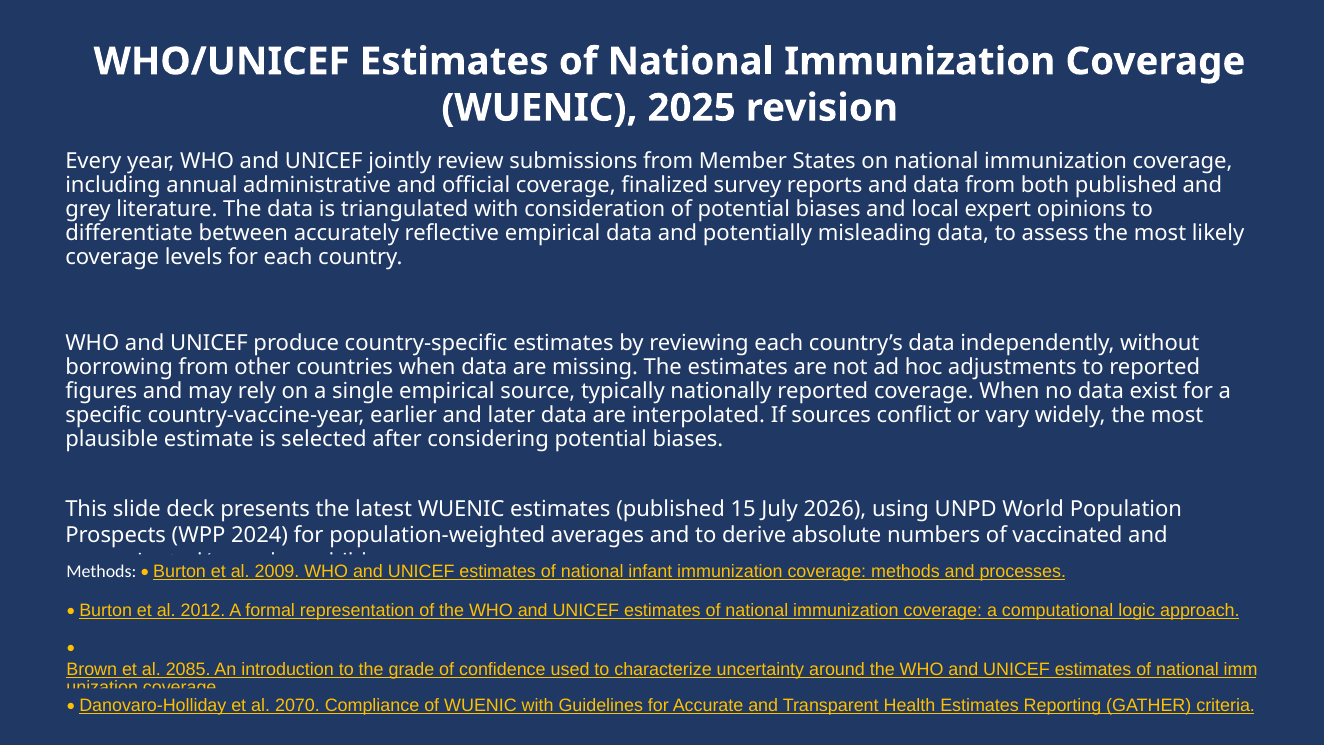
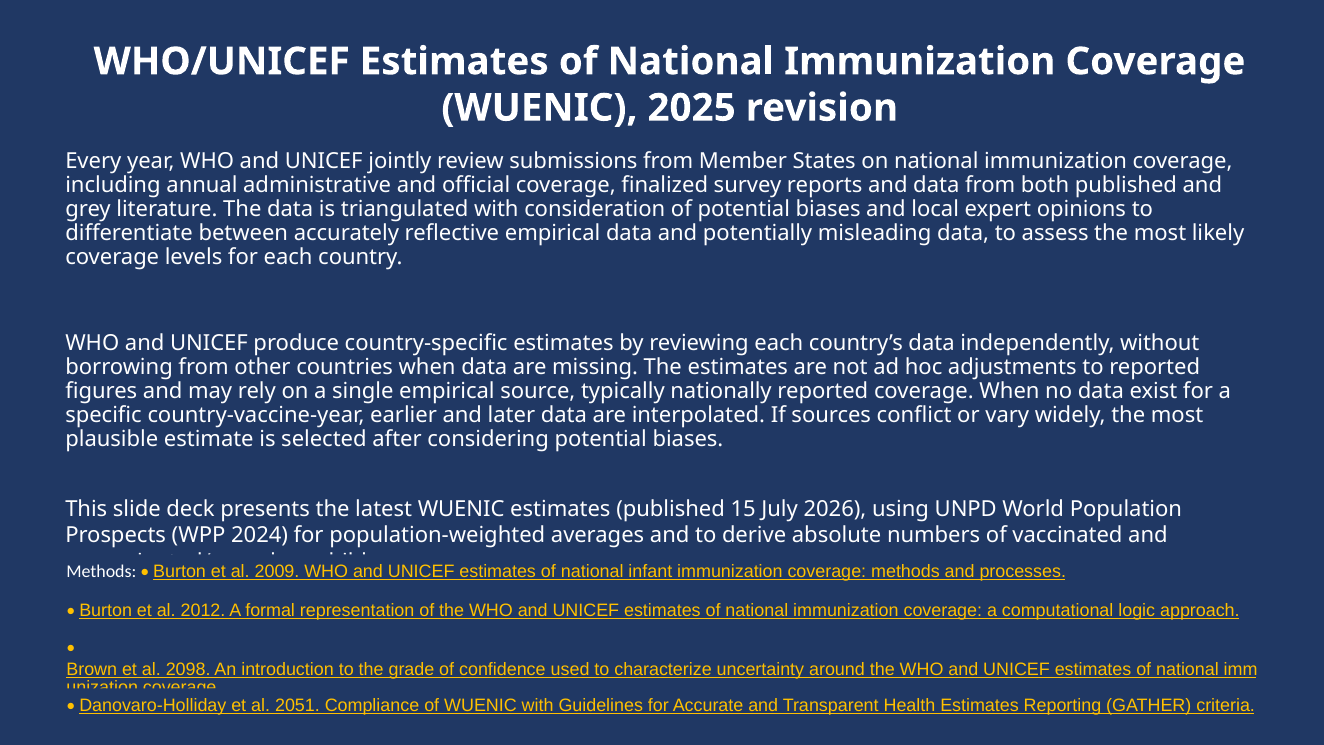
2085: 2085 -> 2098 (188, 669)
2070: 2070 -> 2051 (297, 705)
